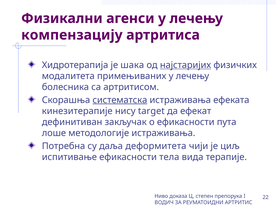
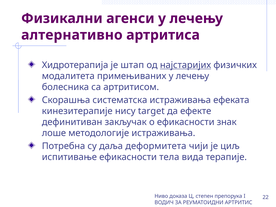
компензацију: компензацију -> алтернативно (72, 35)
шака: шака -> штап (132, 65)
систематска underline: present -> none (120, 100)
ефекат: ефекат -> ефекте (196, 111)
пута: пута -> знак (227, 122)
